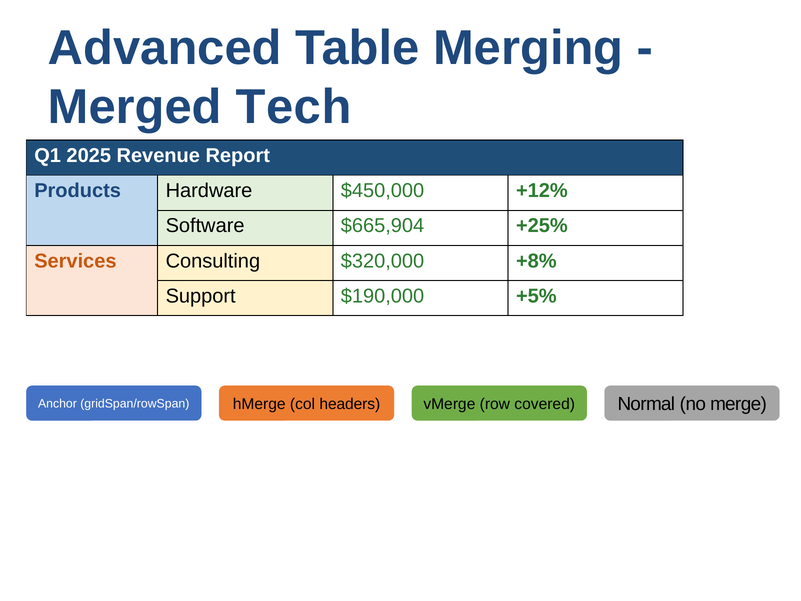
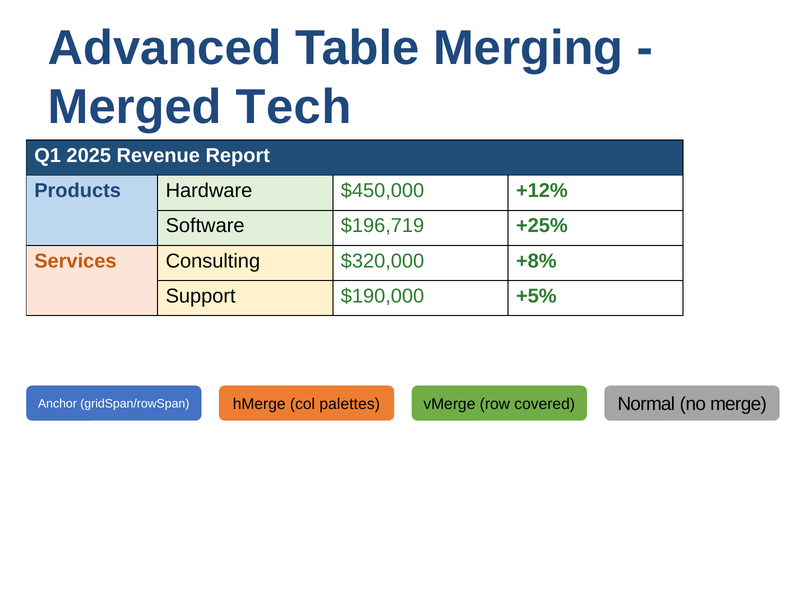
$665,904: $665,904 -> $196,719 (383, 226)
headers: headers -> palettes (350, 404)
